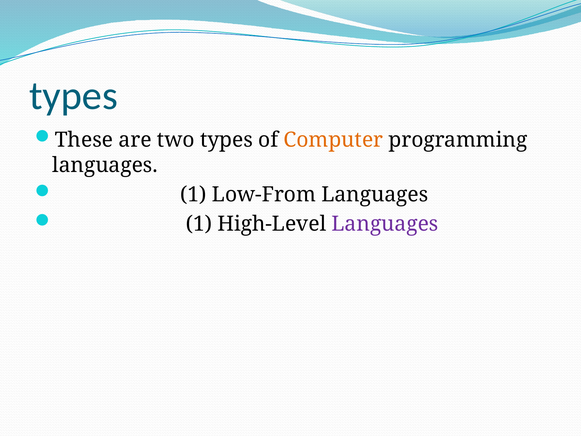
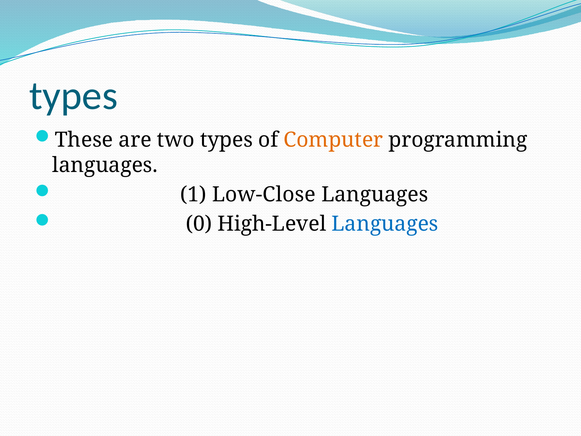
Low-From: Low-From -> Low-Close (264, 194)
1: 1 -> 0 (199, 224)
Languages colour: purple -> blue (385, 224)
